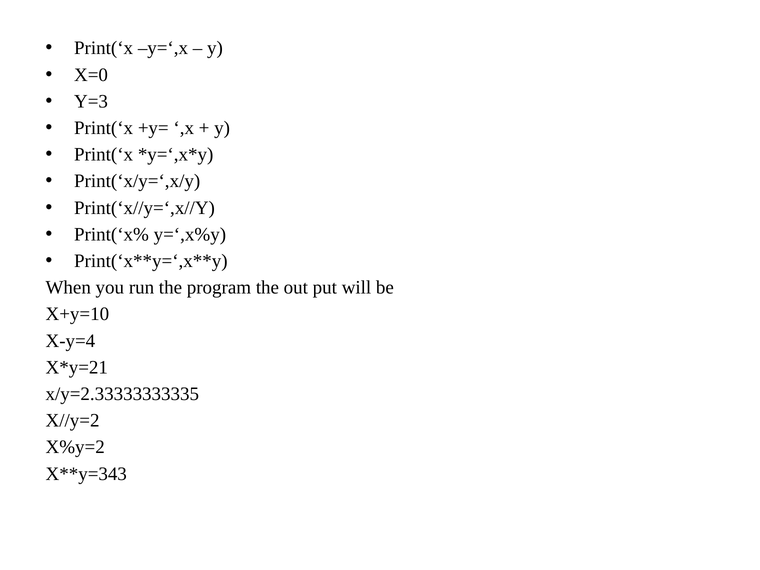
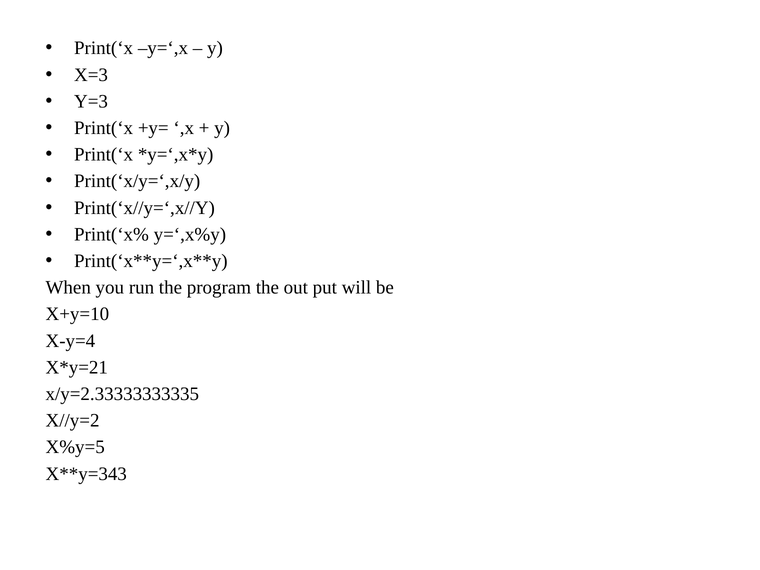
X=0: X=0 -> X=3 (91, 75)
X%y=2: X%y=2 -> X%y=5 (75, 447)
